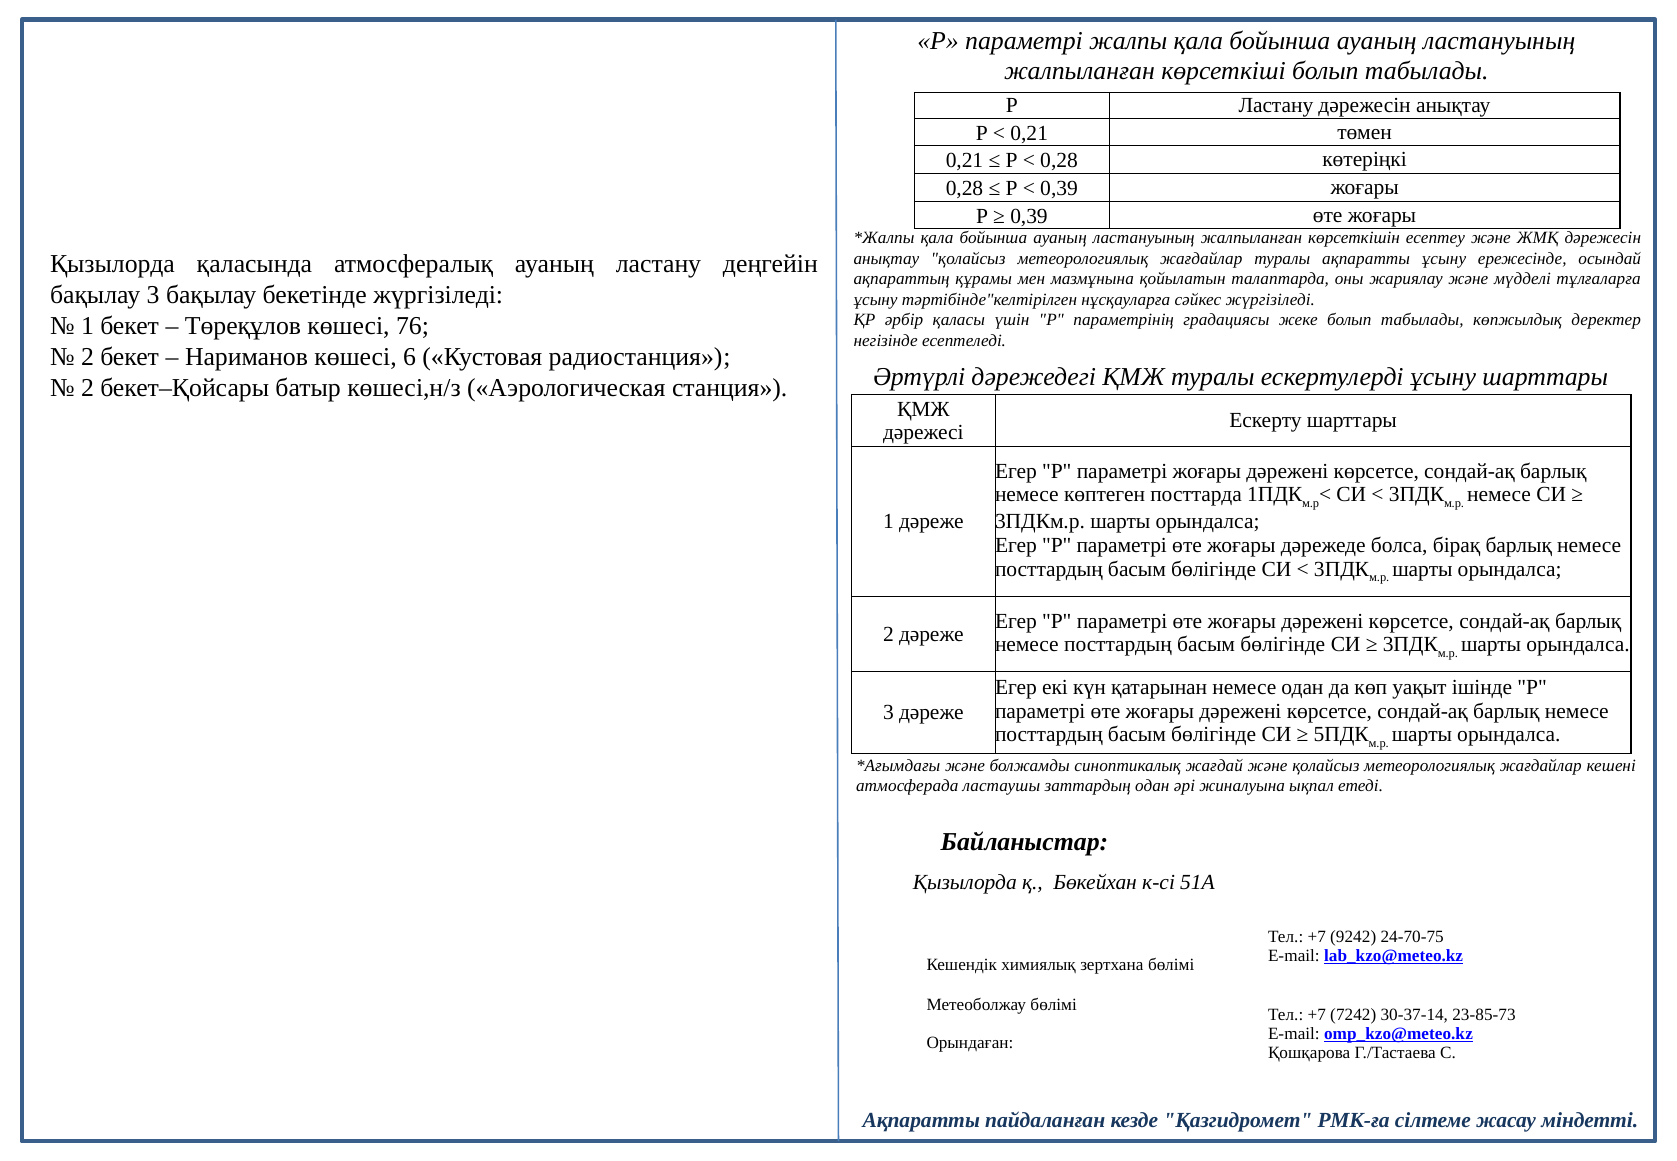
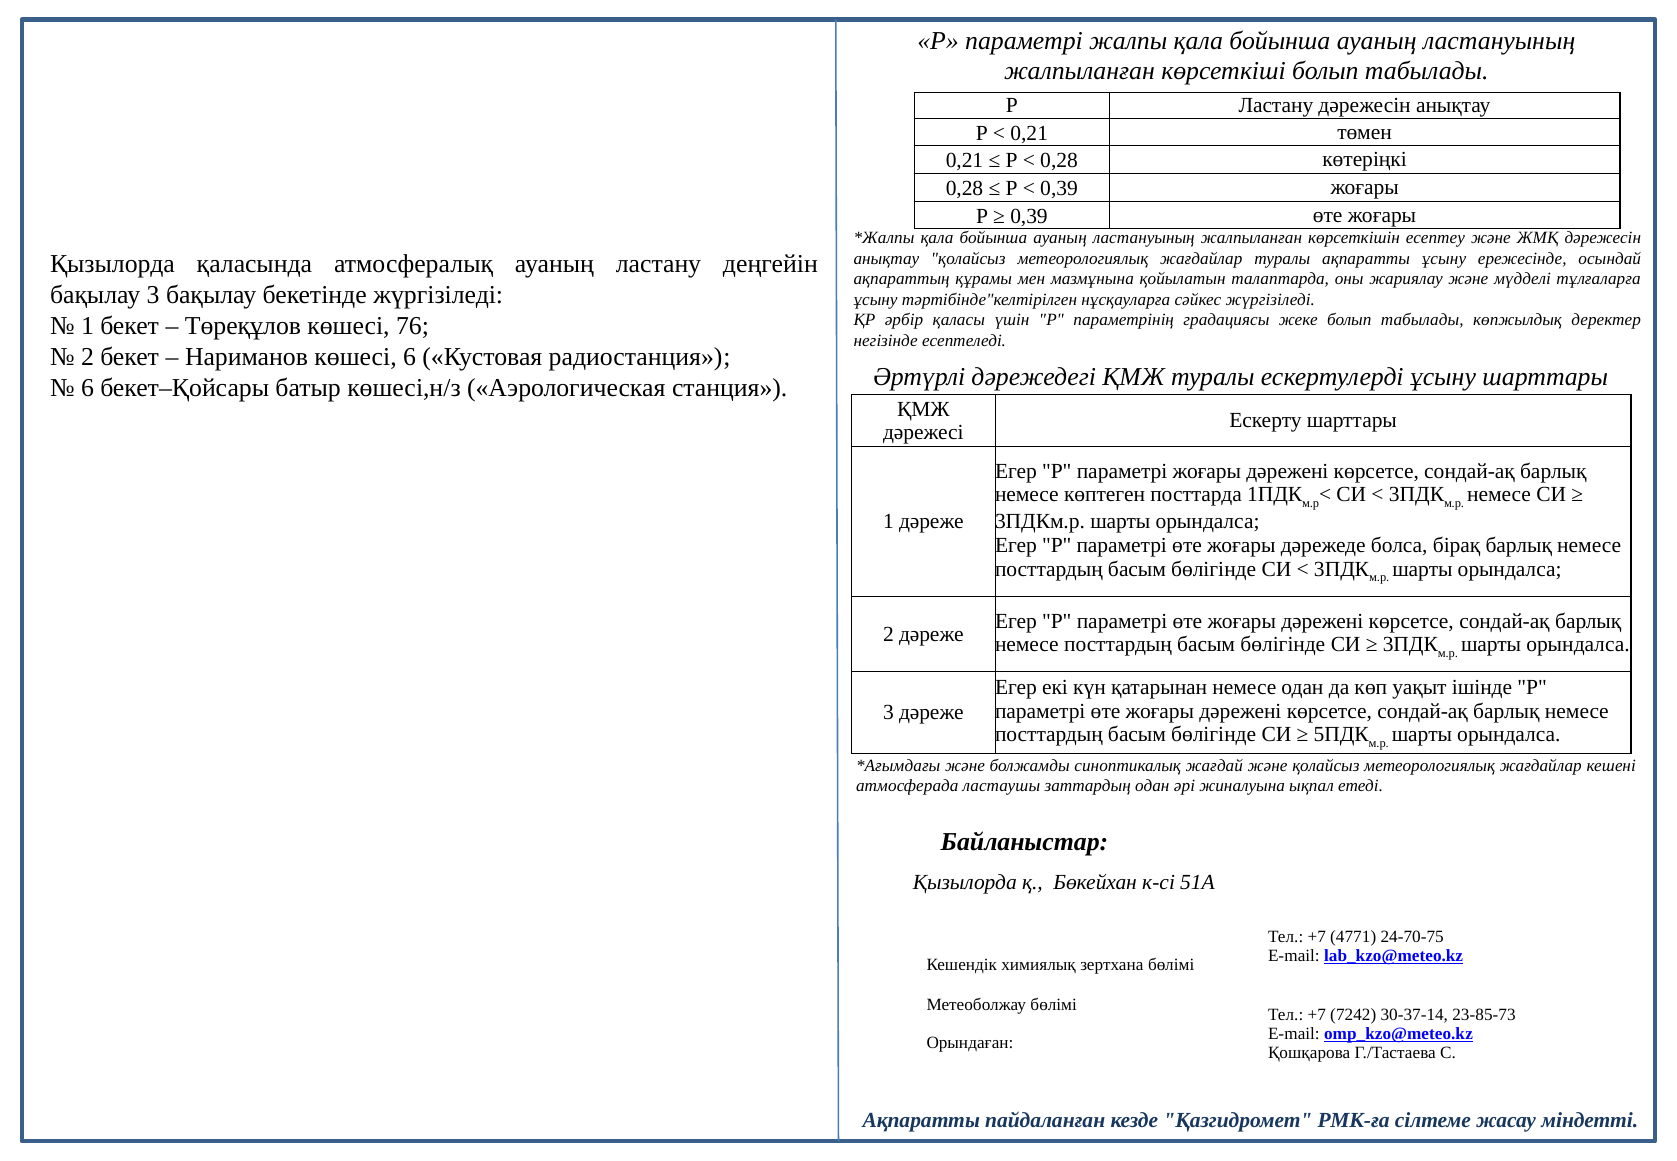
2: 2 -> 6 (88, 388)
9242: 9242 -> 4771 (1353, 936)
